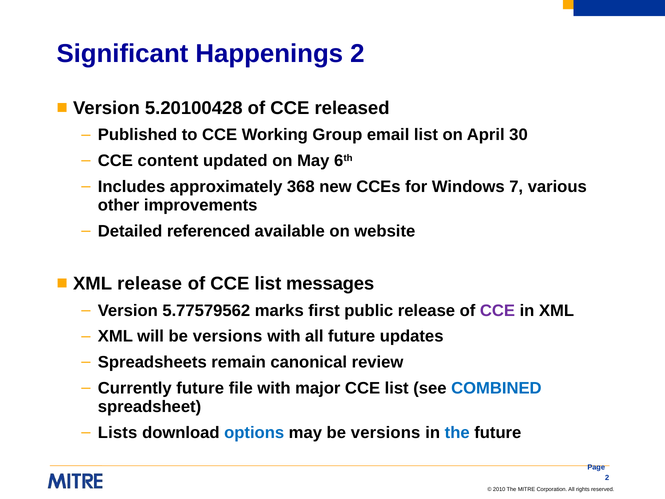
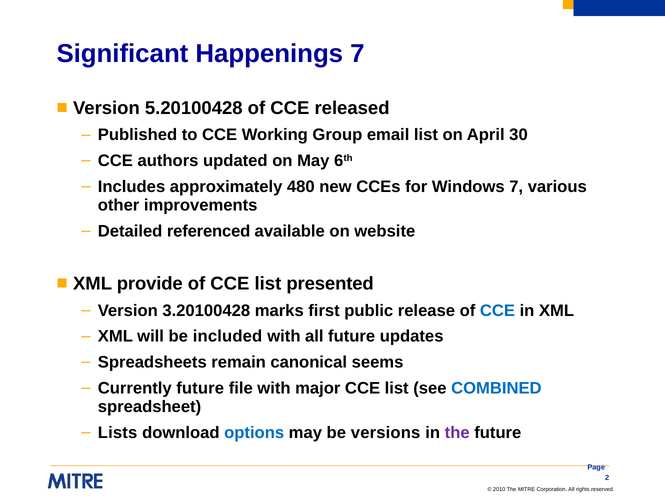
Happenings 2: 2 -> 7 (357, 54)
content: content -> authors (168, 161)
368: 368 -> 480 (301, 187)
XML release: release -> provide (150, 284)
messages: messages -> presented (330, 284)
5.77579562: 5.77579562 -> 3.20100428 (206, 310)
CCE colour: purple -> blue (497, 310)
will be versions: versions -> included (228, 336)
review: review -> seems (378, 362)
the colour: blue -> purple (457, 432)
